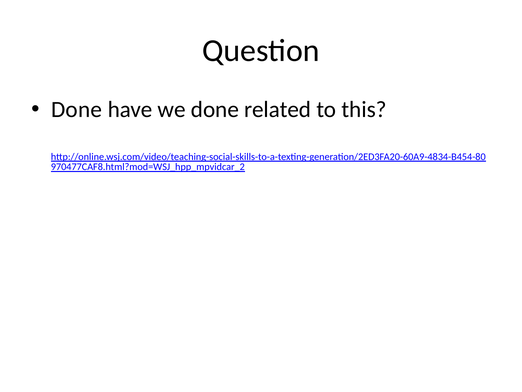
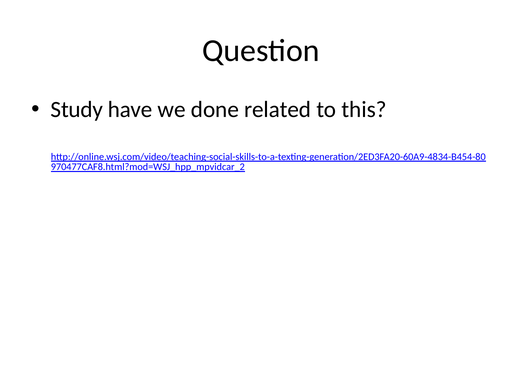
Done: Done -> Study (77, 110)
